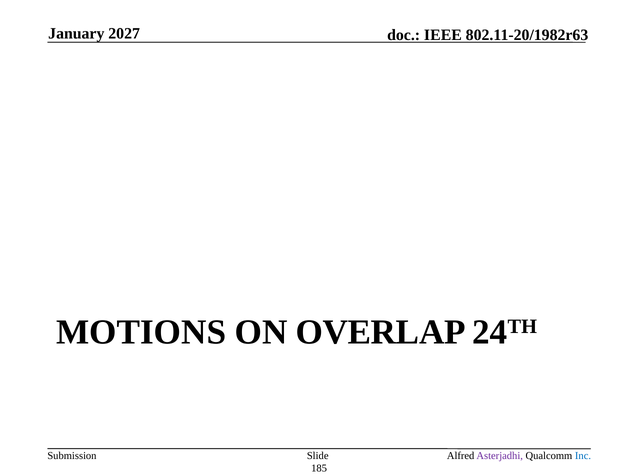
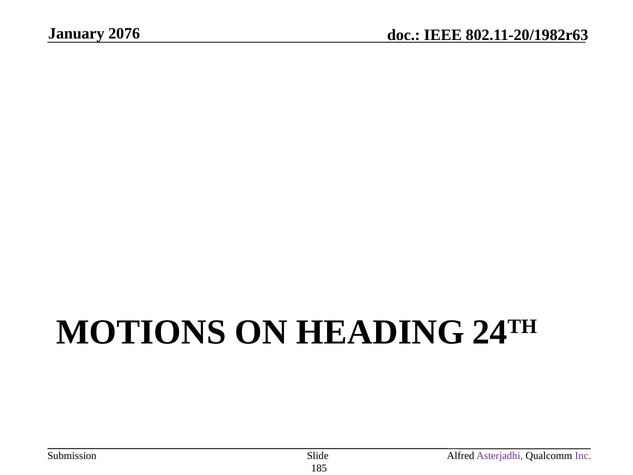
2027: 2027 -> 2076 (124, 34)
OVERLAP: OVERLAP -> HEADING (380, 332)
Inc colour: blue -> purple (583, 455)
